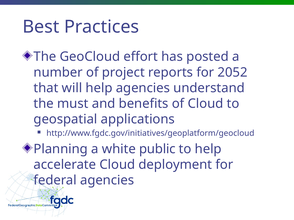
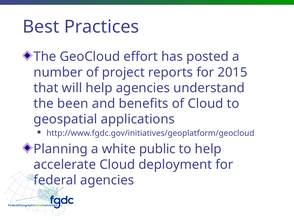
2052: 2052 -> 2015 (233, 72)
must: must -> been (73, 104)
